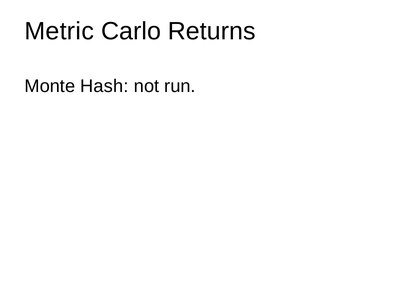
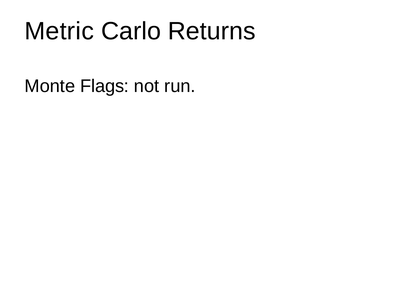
Hash: Hash -> Flags (105, 86)
